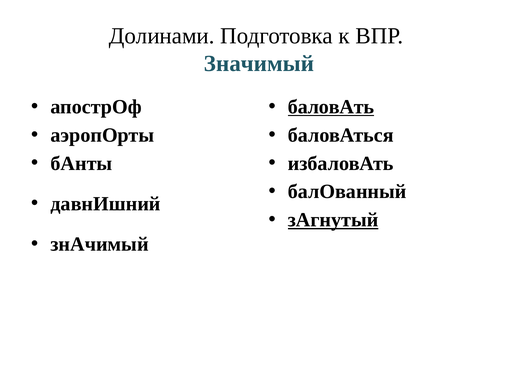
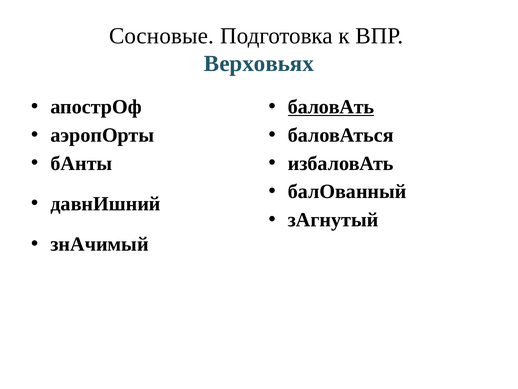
Долинами: Долинами -> Сосновые (162, 36)
Значимый: Значимый -> Верховьях (259, 63)
зАгнутый underline: present -> none (333, 220)
